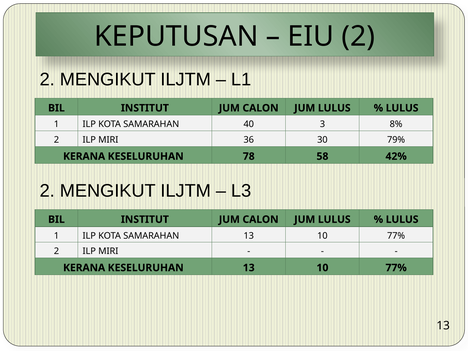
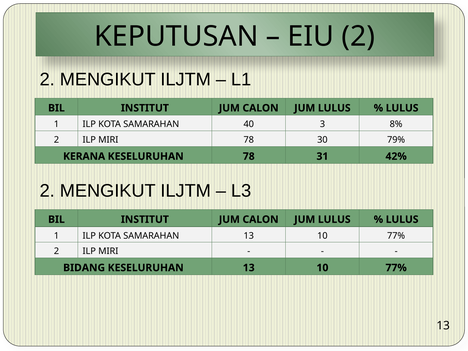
MIRI 36: 36 -> 78 (249, 140)
58: 58 -> 31 (322, 156)
KERANA: KERANA -> BIDANG (84, 268)
